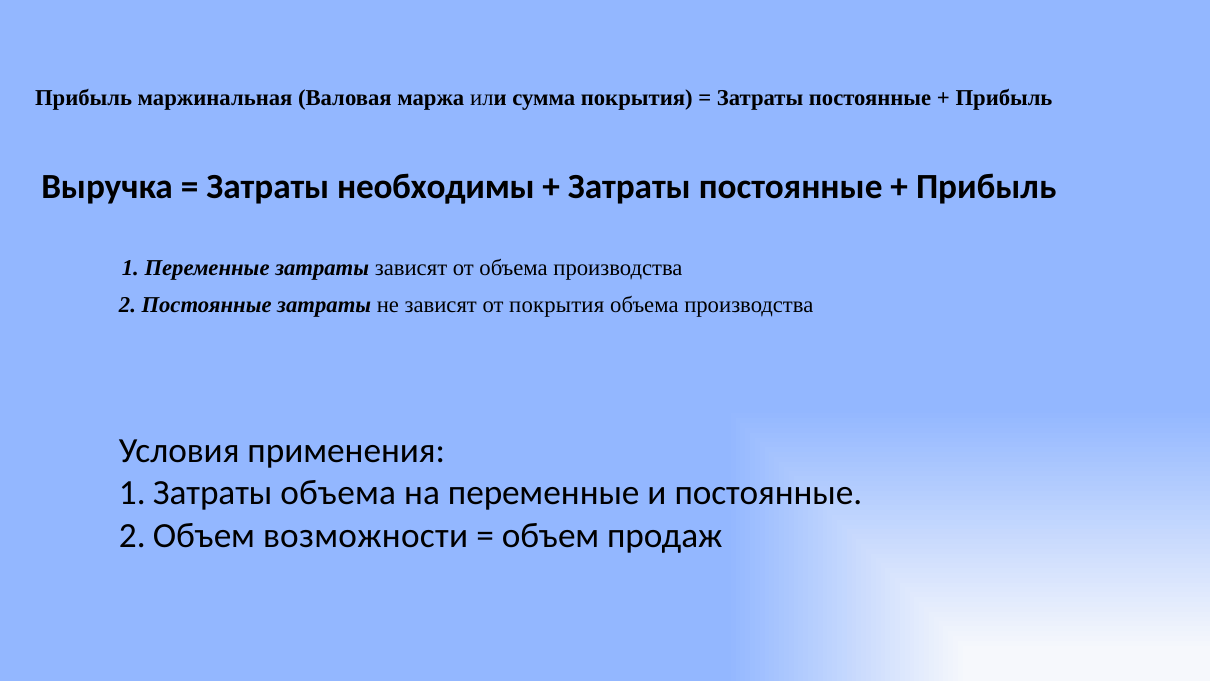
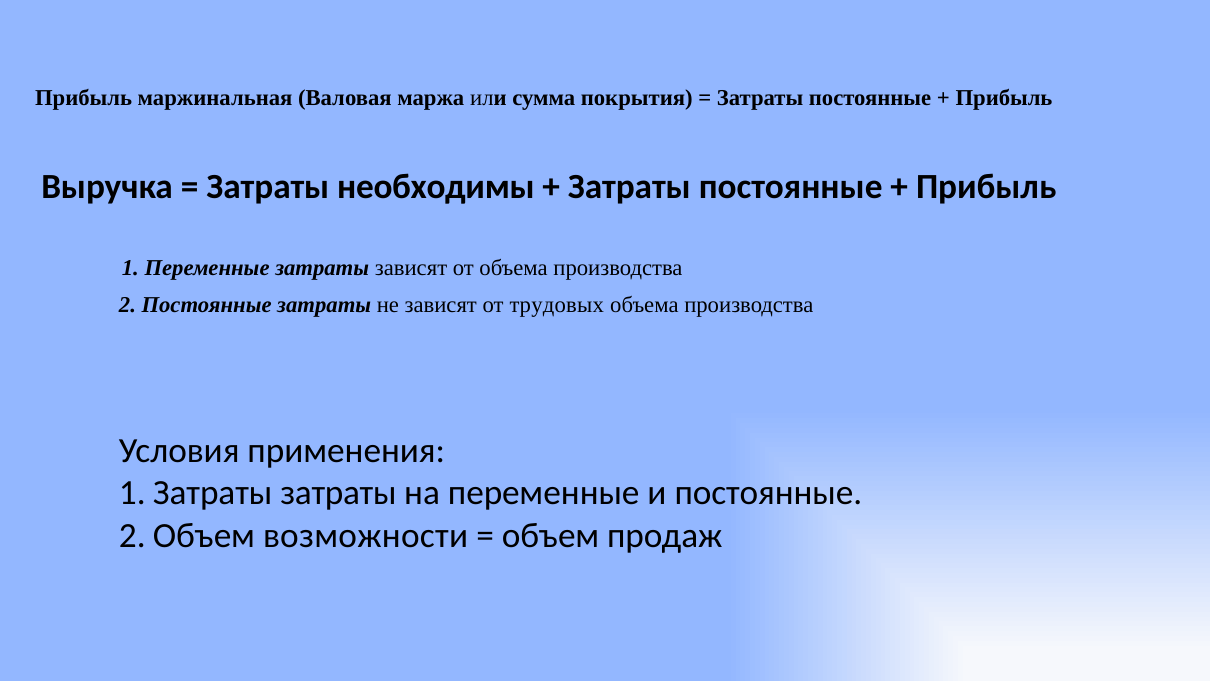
от покрытия: покрытия -> трудовых (557, 305)
объема: объема -> затраты (338, 493)
